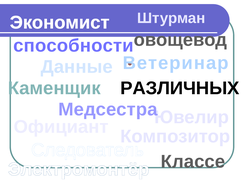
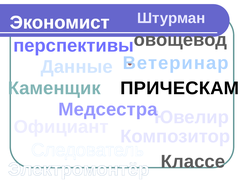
способности: способности -> перспективы (74, 46)
РАЗЛИЧНЫХ: РАЗЛИЧНЫХ -> ПРИЧЕСКАМ (180, 88)
